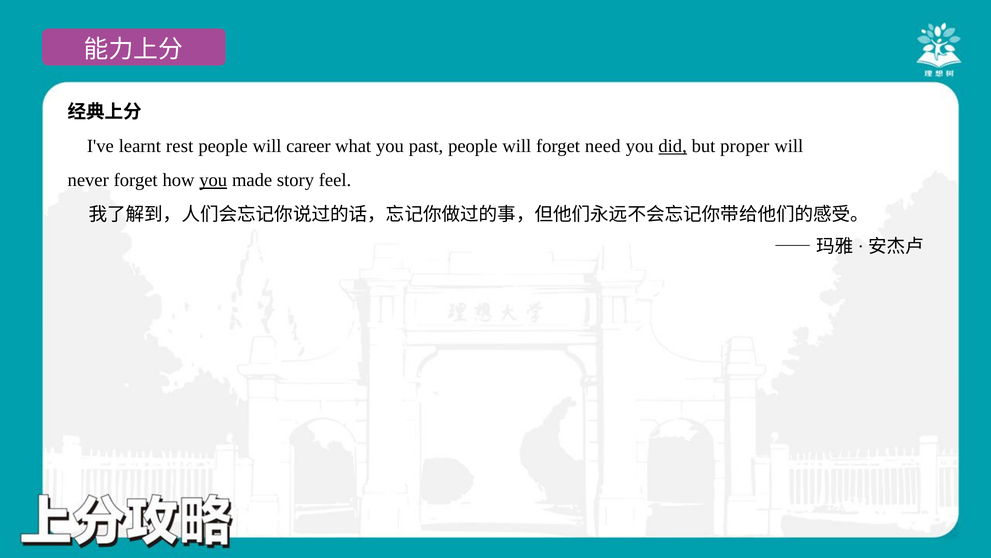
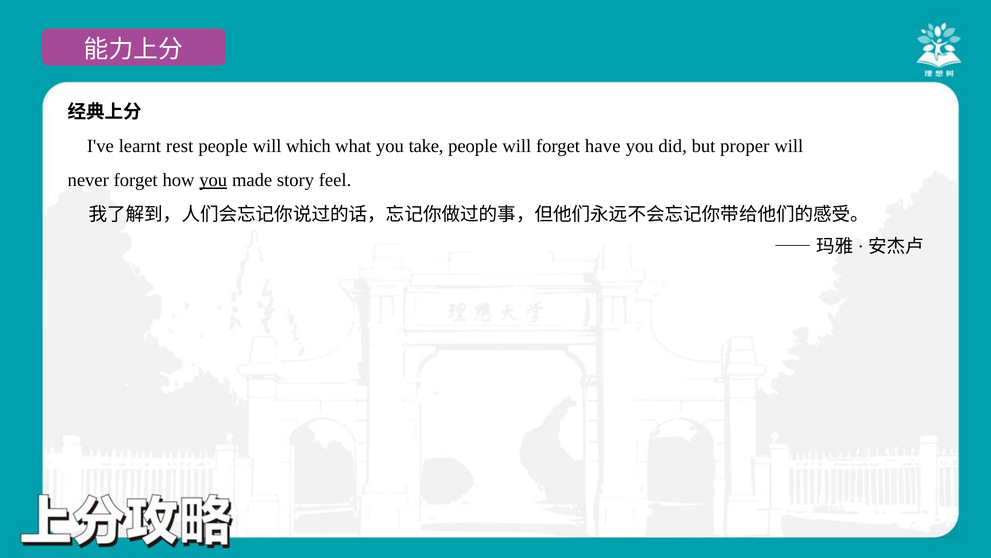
career: career -> which (308, 146)
past: past -> take (426, 146)
need: need -> have (603, 146)
did underline: present -> none (673, 146)
